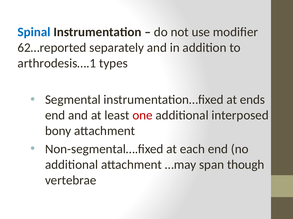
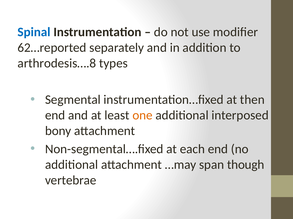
arthrodesis….1: arthrodesis….1 -> arthrodesis….8 (57, 63)
ends: ends -> then (252, 100)
one colour: red -> orange (143, 116)
